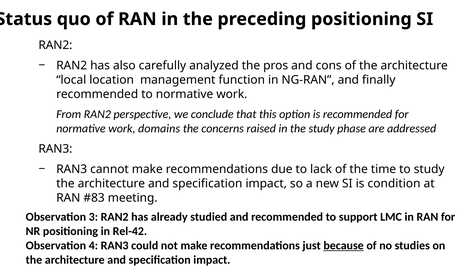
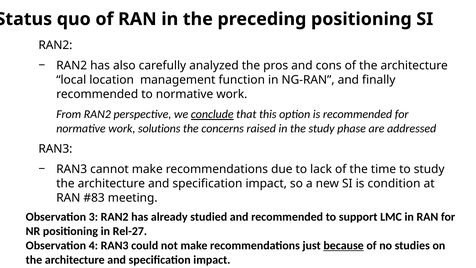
conclude underline: none -> present (212, 114)
domains: domains -> solutions (159, 129)
Rel-42: Rel-42 -> Rel-27 (130, 231)
